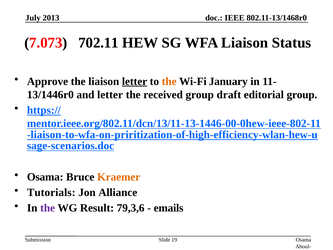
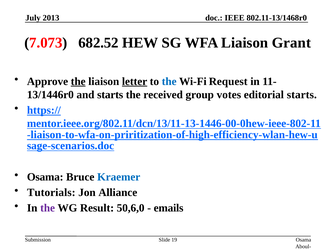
702.11: 702.11 -> 682.52 (98, 43)
Status: Status -> Grant (291, 43)
the underline: none -> present (78, 81)
the colour: orange -> blue (169, 81)
January: January -> Request (228, 81)
and letter: letter -> starts (110, 95)
draft: draft -> votes (229, 95)
editorial group: group -> starts (302, 95)
Kraemer colour: orange -> blue (119, 177)
79,3,6: 79,3,6 -> 50,6,0 (131, 208)
